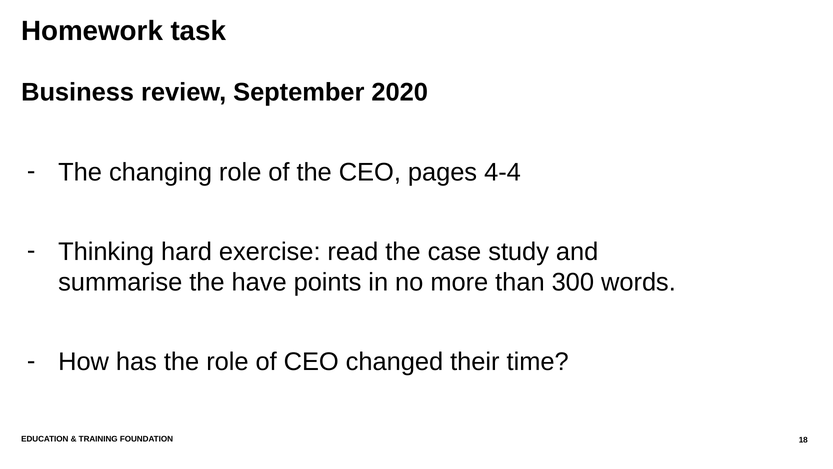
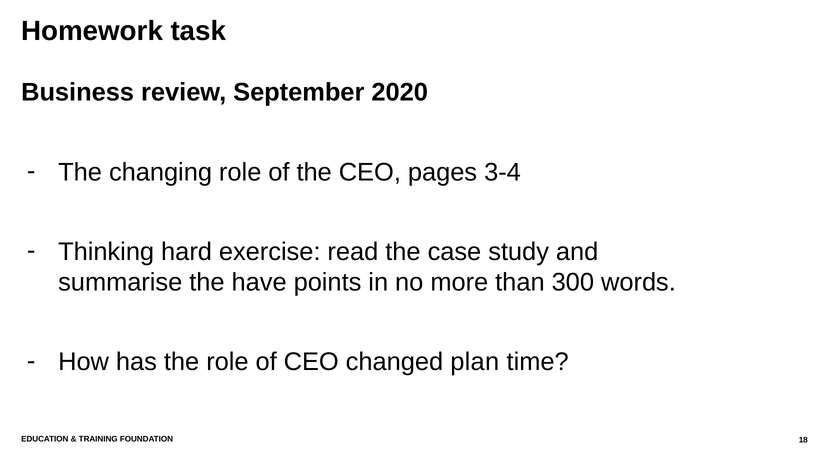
4-4: 4-4 -> 3-4 (502, 172)
their: their -> plan (475, 362)
